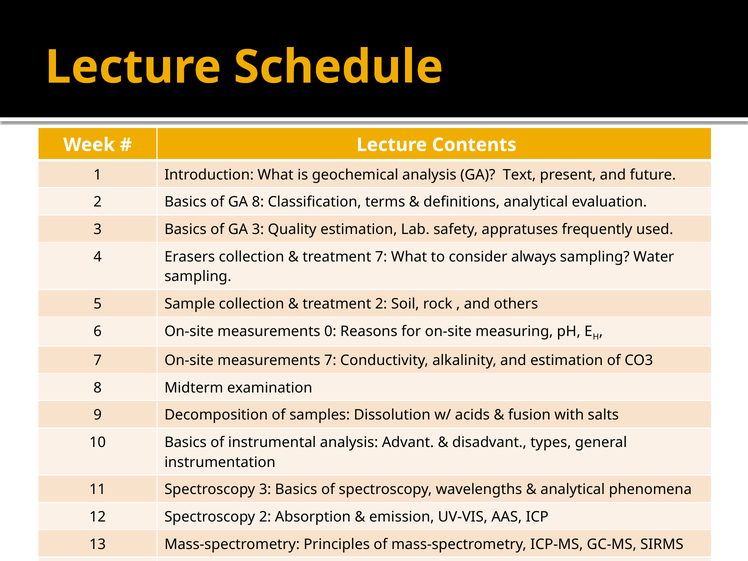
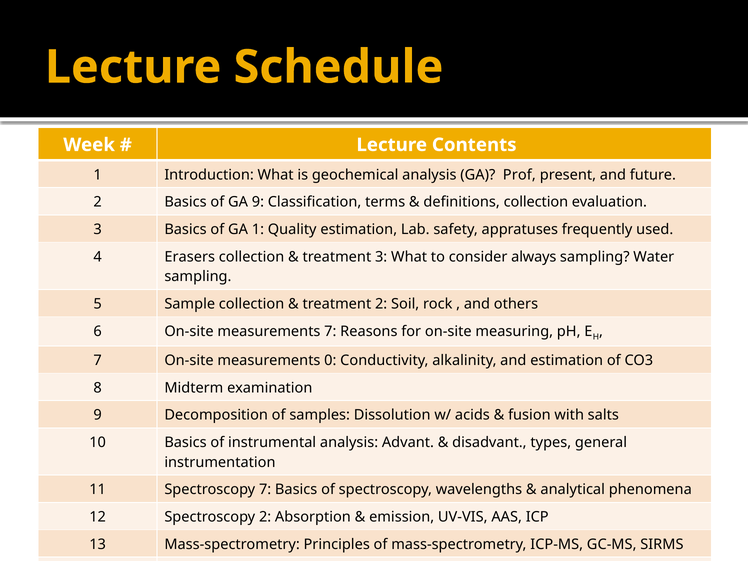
Text: Text -> Prof (519, 175)
GA 8: 8 -> 9 (258, 202)
definitions analytical: analytical -> collection (536, 202)
GA 3: 3 -> 1 (258, 229)
treatment 7: 7 -> 3 (381, 257)
measurements 0: 0 -> 7 (330, 331)
measurements 7: 7 -> 0 (330, 360)
Spectroscopy 3: 3 -> 7 (265, 490)
